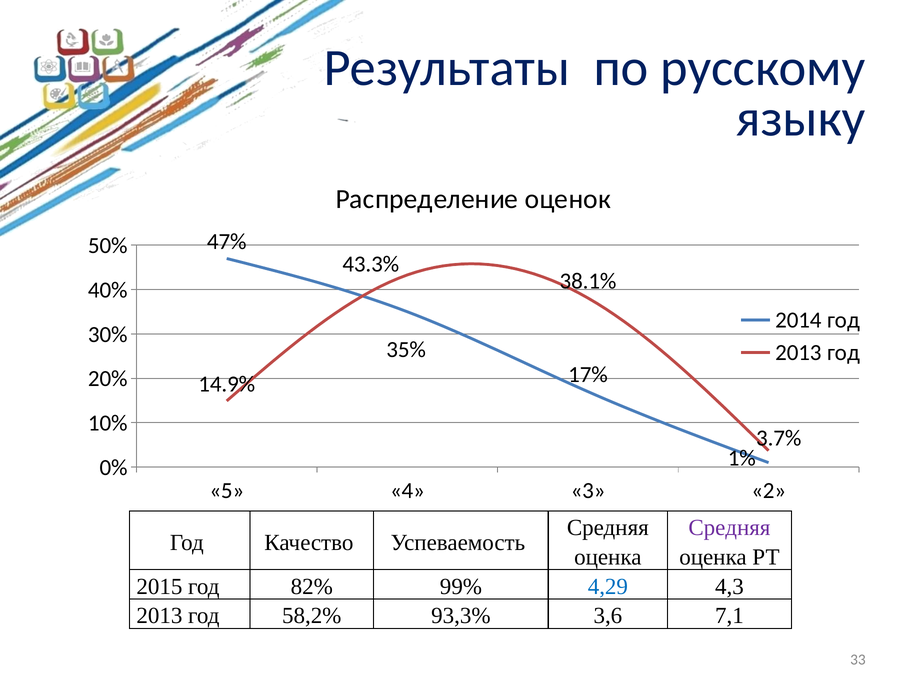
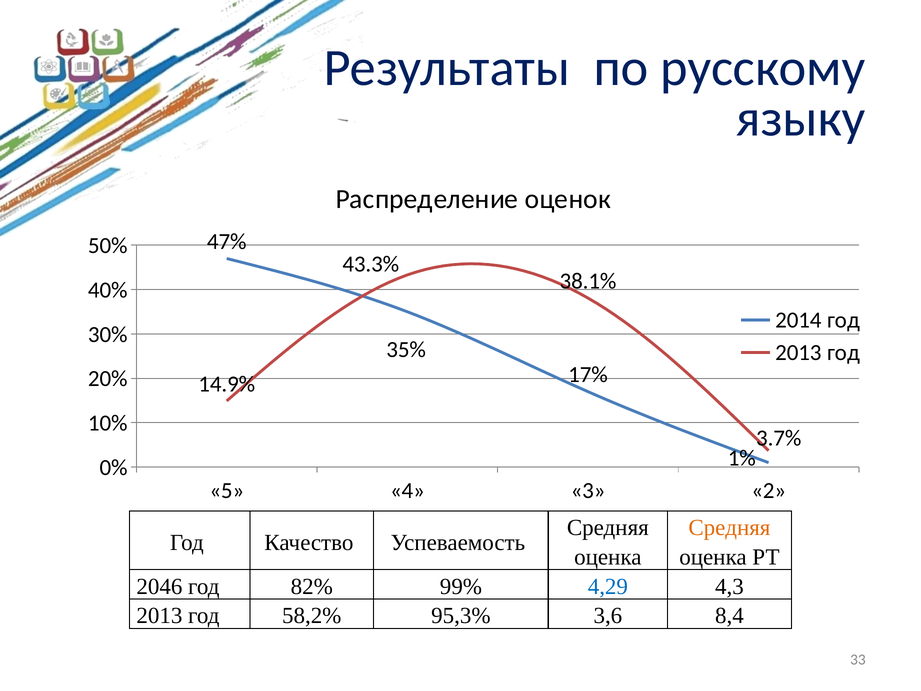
Средняя colour: purple -> orange (729, 528)
2015: 2015 -> 2046 (159, 586)
93,3%: 93,3% -> 95,3% (461, 616)
7,1: 7,1 -> 8,4 (729, 616)
